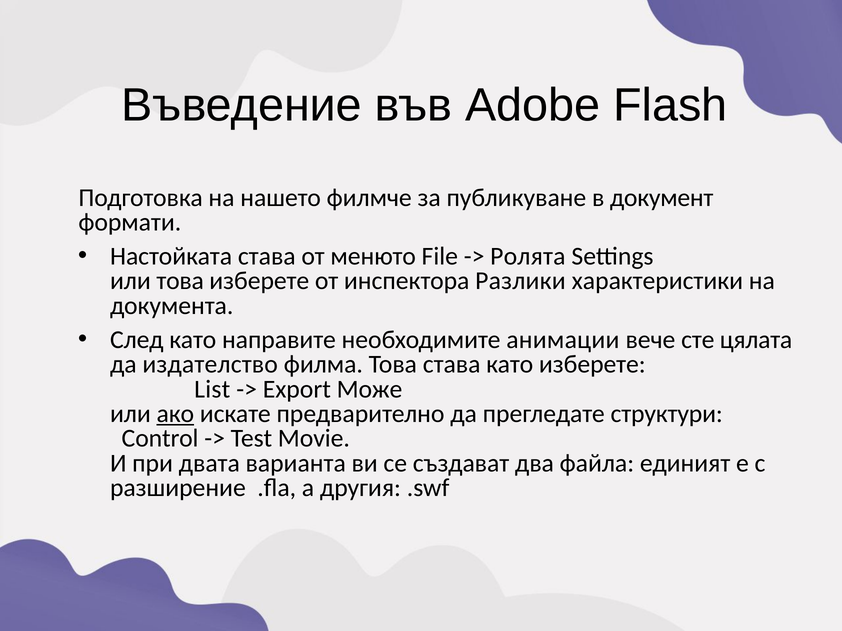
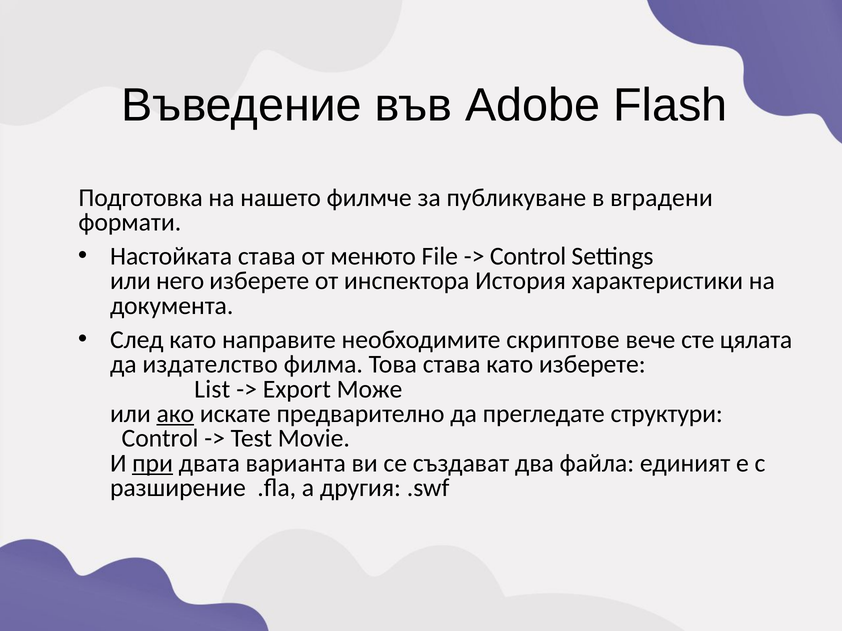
документ: документ -> вградени (661, 198)
Ролята: Ролята -> Control (528, 257)
или това: това -> него (180, 281)
Разлики: Разлики -> История (521, 281)
анимации: анимации -> скриптове (563, 340)
при underline: none -> present (153, 463)
